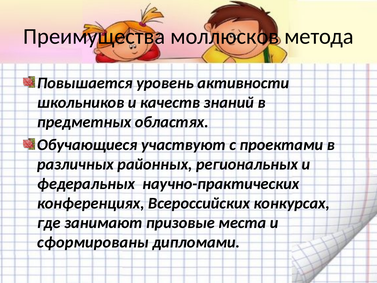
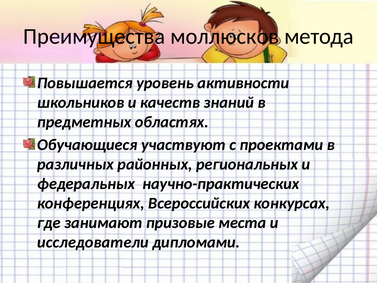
сформированы: сформированы -> исследователи (93, 242)
